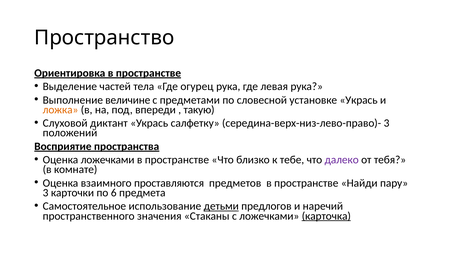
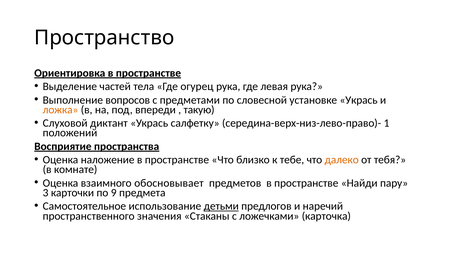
величине: величине -> вопросов (128, 100)
середина-верх-низ-лево-право)- 3: 3 -> 1 (387, 123)
Оценка ложечками: ложечками -> наложение (108, 160)
далеко colour: purple -> orange (342, 160)
проставляются: проставляются -> обосновывает (169, 183)
6: 6 -> 9 (114, 193)
карточка underline: present -> none (326, 216)
